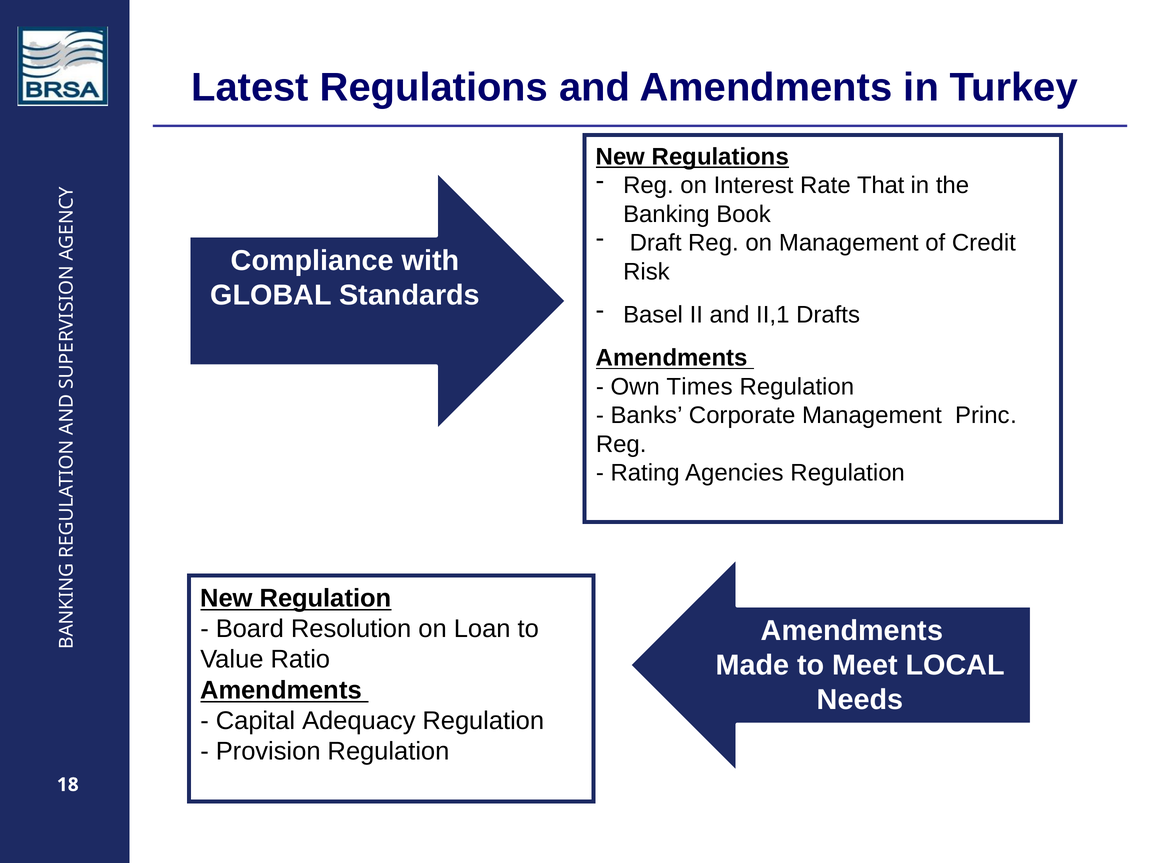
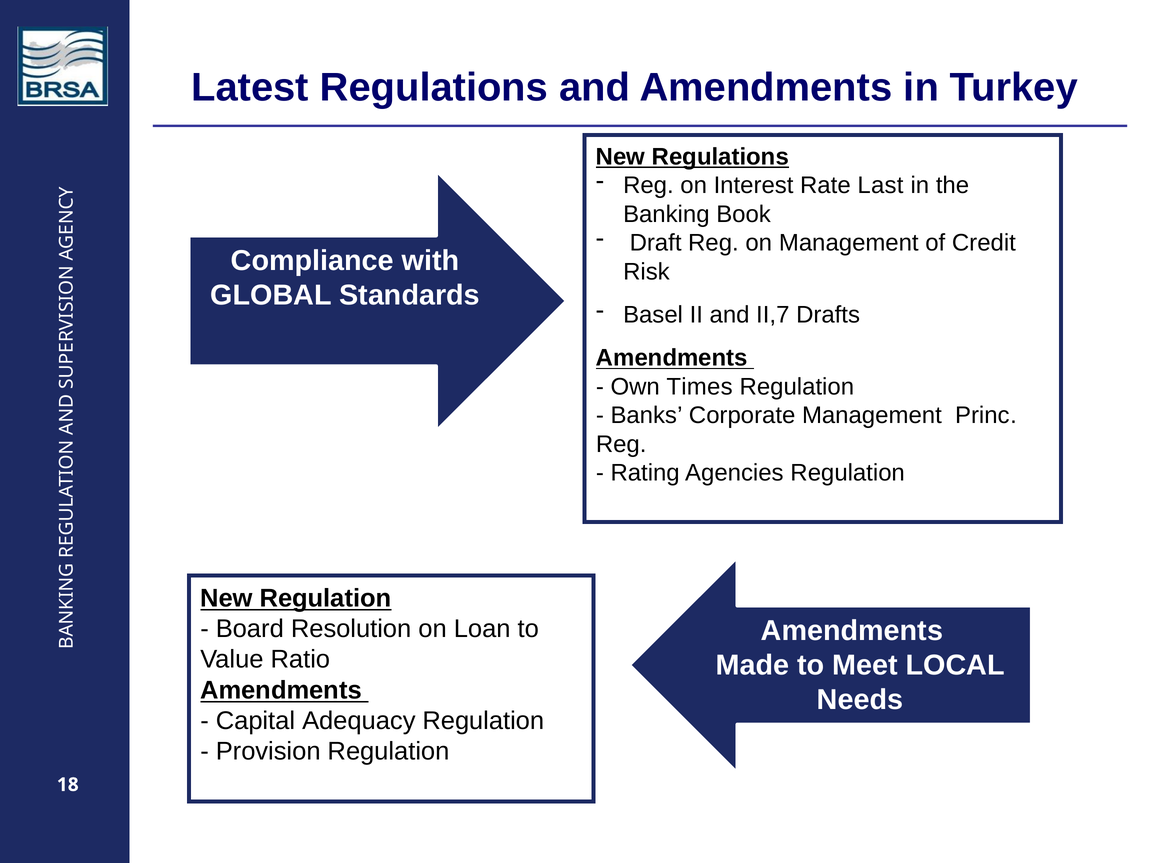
That: That -> Last (880, 185)
II,1: II,1 -> II,7 (773, 315)
